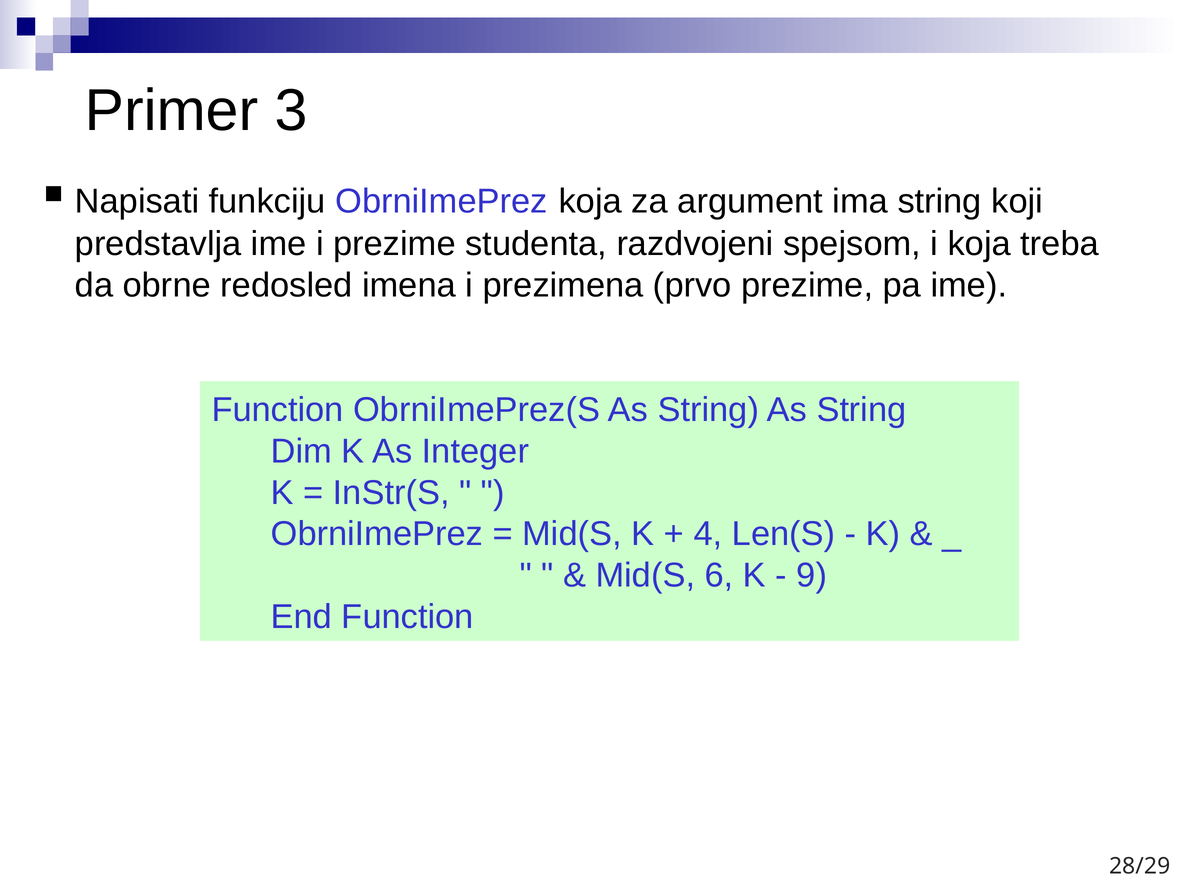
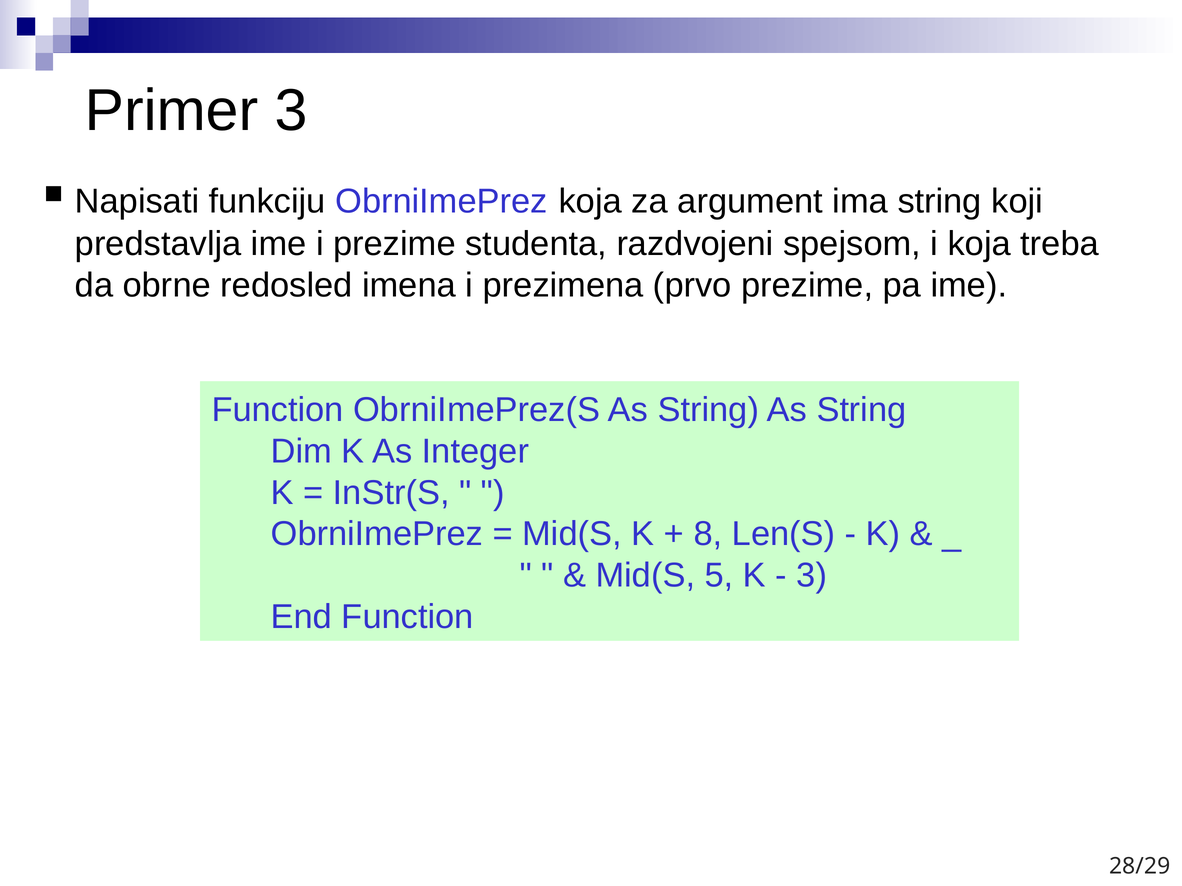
4: 4 -> 8 (708, 534)
6: 6 -> 5 (719, 576)
9: 9 -> 3 (812, 576)
